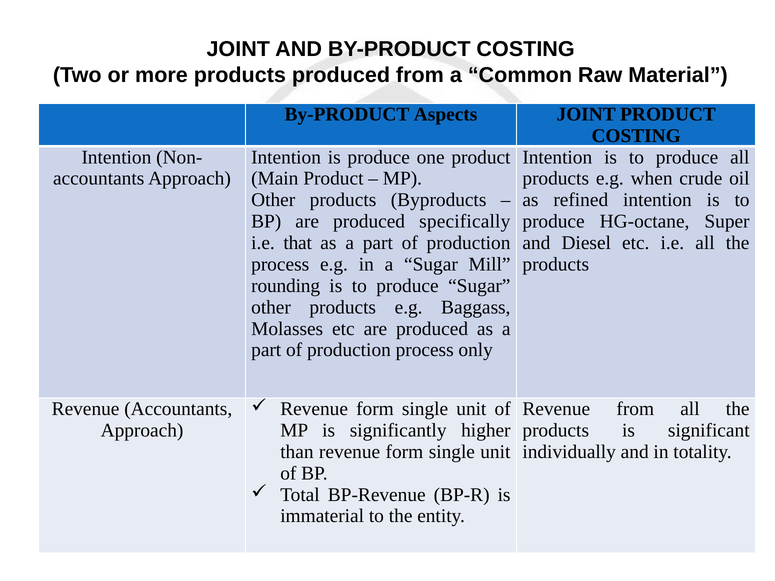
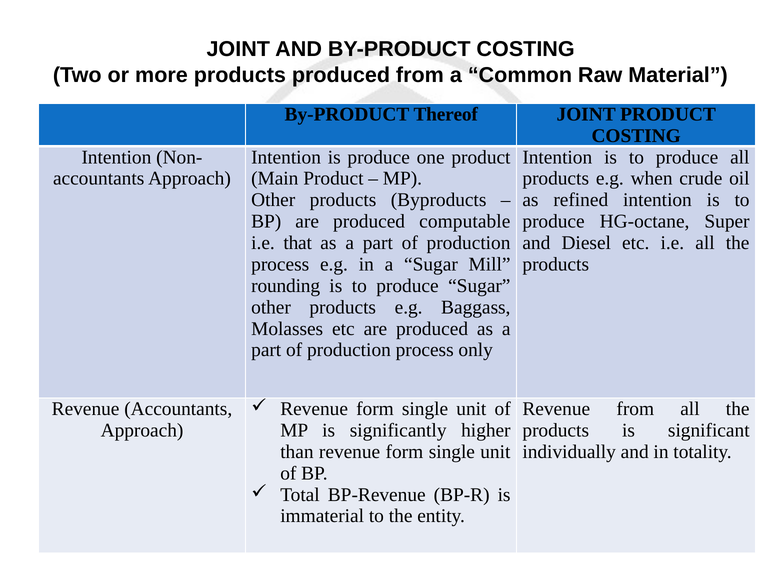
Aspects: Aspects -> Thereof (446, 114)
specifically: specifically -> computable (465, 222)
